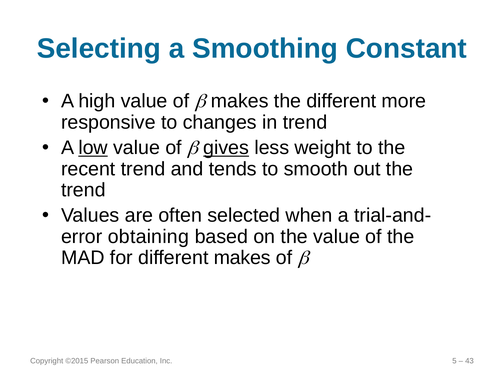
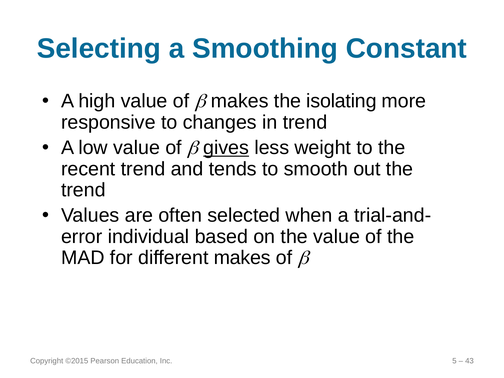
the different: different -> isolating (341, 101)
low underline: present -> none (93, 148)
obtaining: obtaining -> individual (149, 237)
